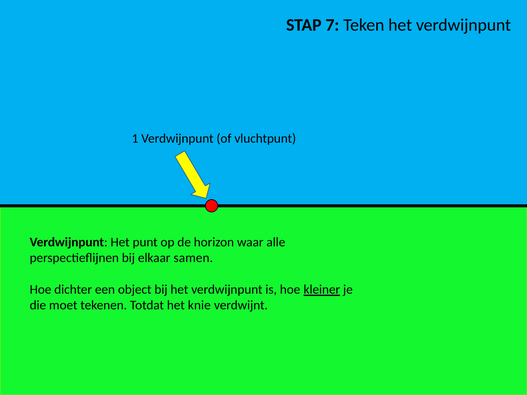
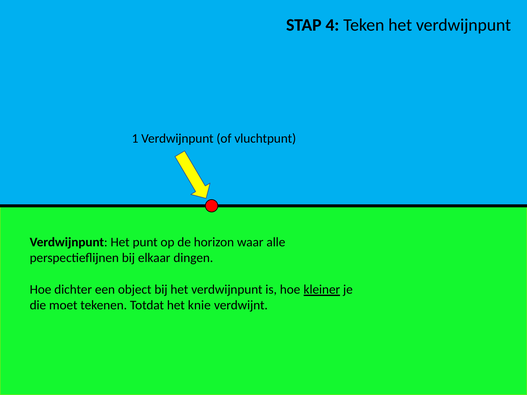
7: 7 -> 4 (332, 25)
samen: samen -> dingen (193, 258)
